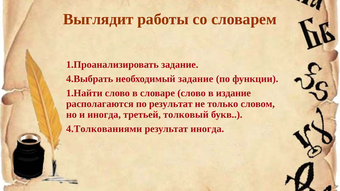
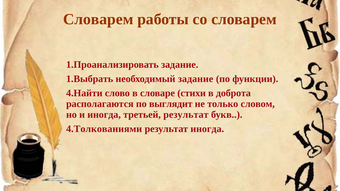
Выглядит: Выглядит -> Словарем (98, 19)
4.Выбрать: 4.Выбрать -> 1.Выбрать (90, 79)
1.Найти: 1.Найти -> 4.Найти (84, 93)
словаре слово: слово -> стихи (192, 93)
издание: издание -> доброта (233, 93)
по результат: результат -> выглядит (171, 104)
третьей толковый: толковый -> результат (186, 115)
